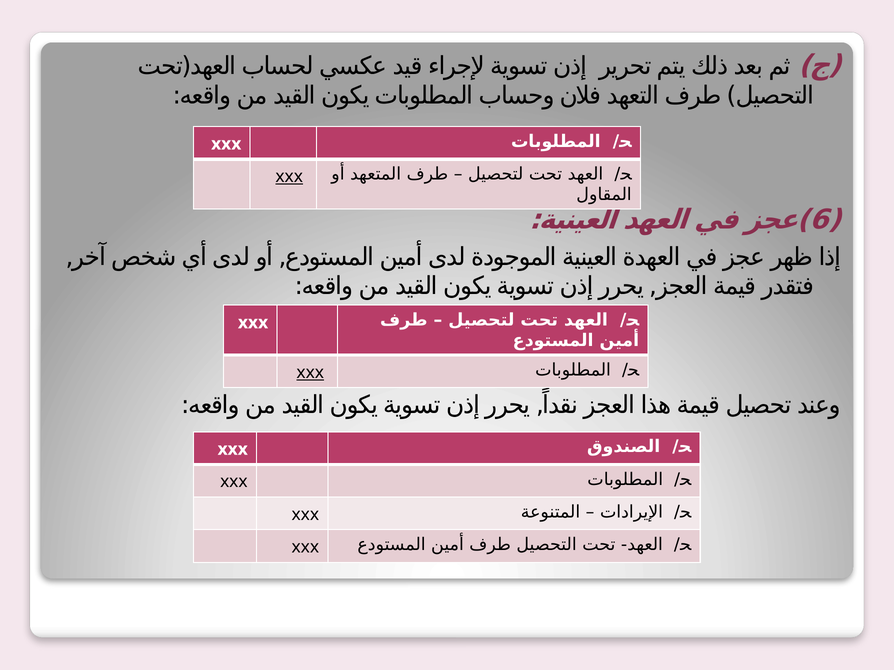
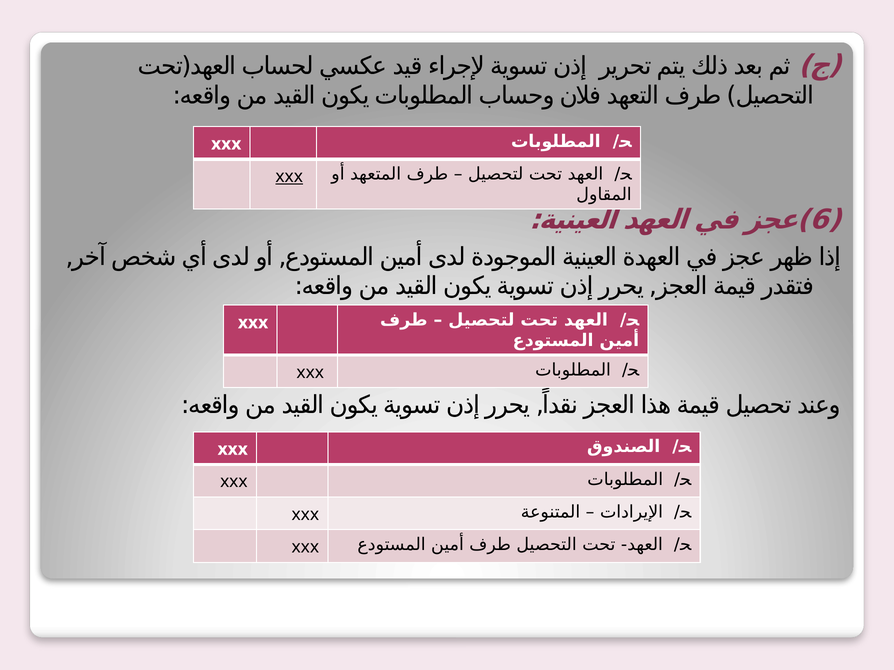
xxx underline: present -> none (310, 373)
